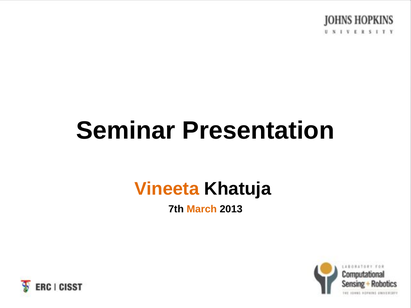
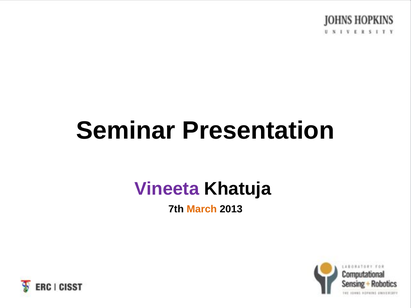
Vineeta colour: orange -> purple (167, 189)
